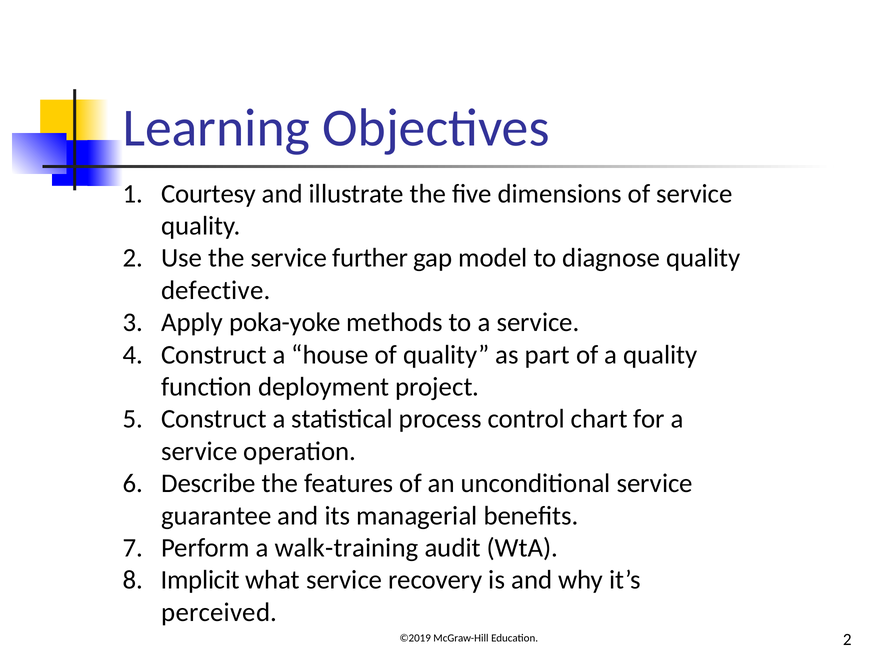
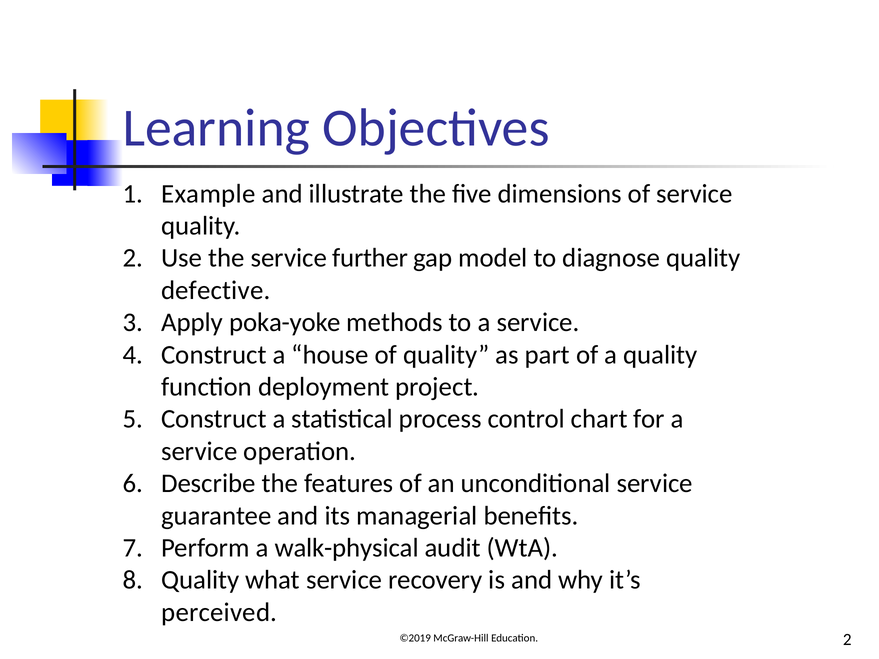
Courtesy: Courtesy -> Example (208, 194)
walk-training: walk-training -> walk-physical (347, 548)
Implicit: Implicit -> Quality (200, 580)
